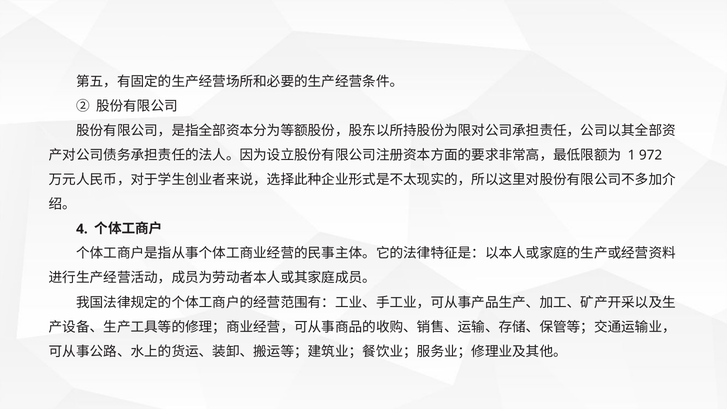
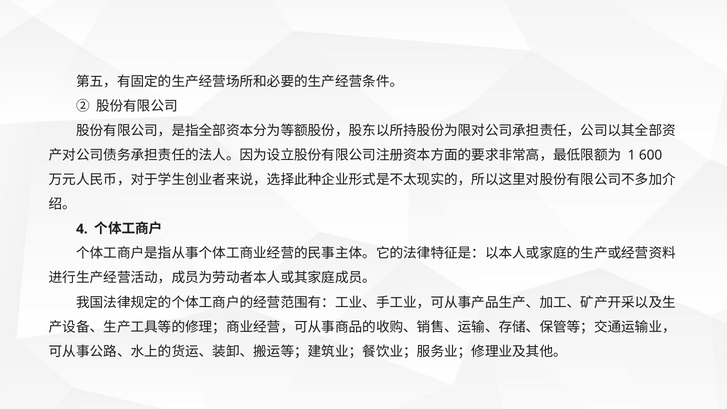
972: 972 -> 600 (651, 155)
